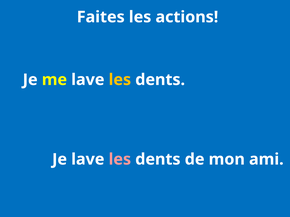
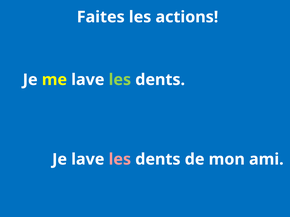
les colour: yellow -> light green (120, 80)
